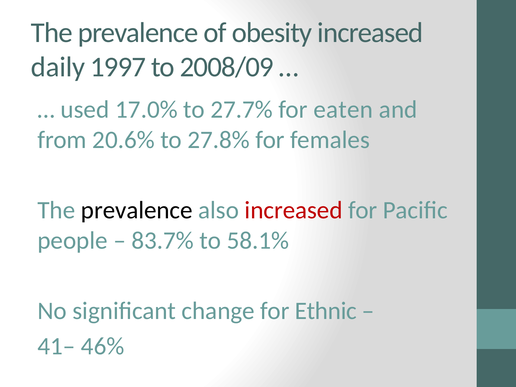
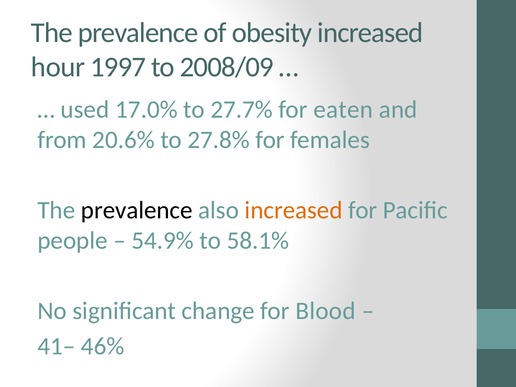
daily: daily -> hour (58, 67)
increased colour: red -> orange (294, 210)
83.7%: 83.7% -> 54.9% (163, 240)
Ethnic: Ethnic -> Blood (326, 311)
